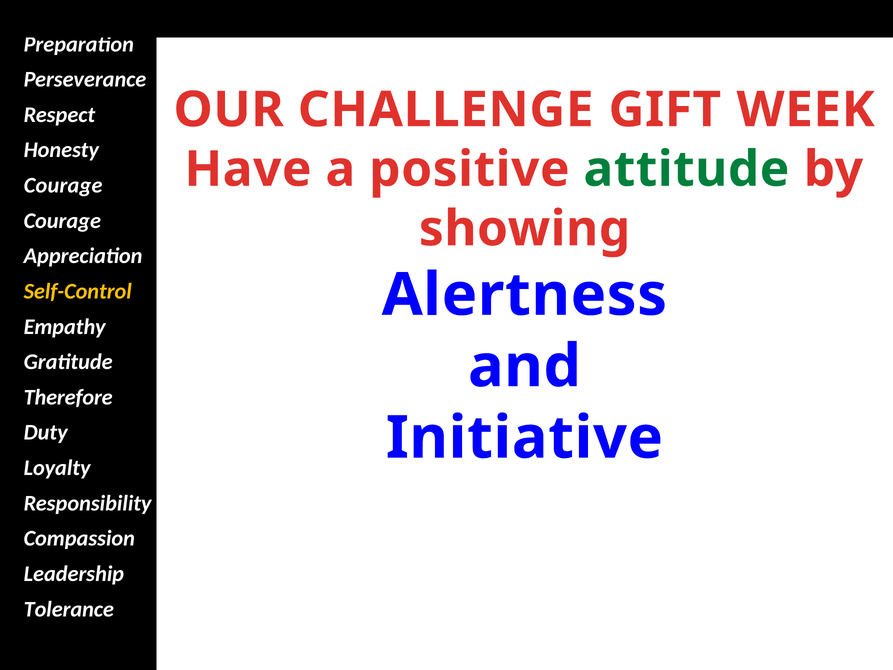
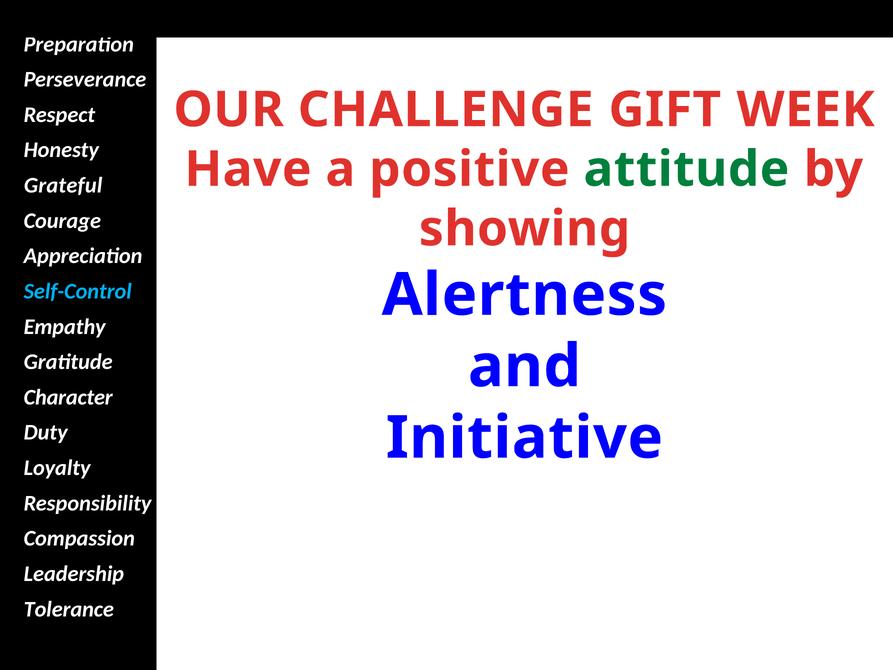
Courage: Courage -> Grateful (63, 185)
Self-Control colour: yellow -> light blue (78, 291)
Therefore: Therefore -> Character (68, 397)
